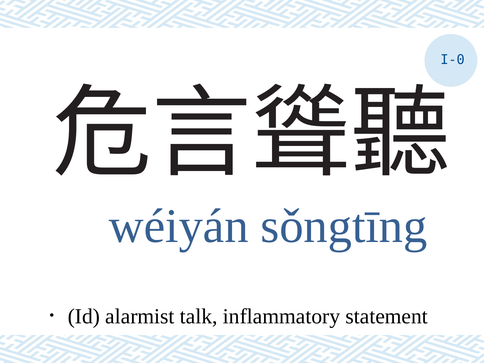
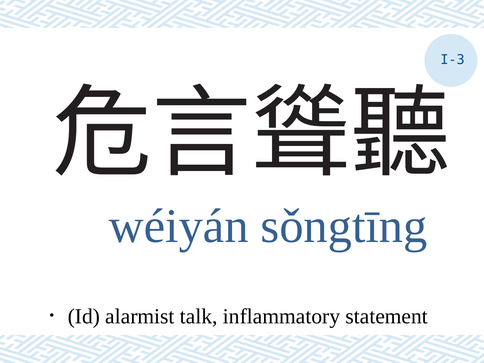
I-0: I-0 -> I-3 (453, 60)
